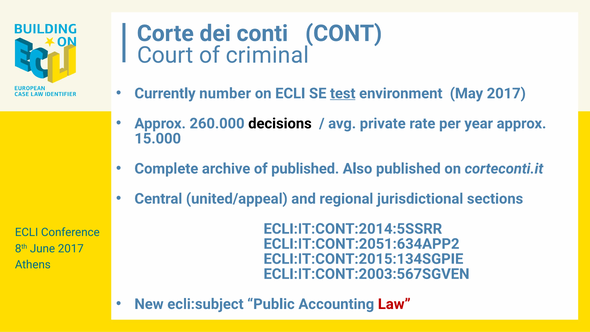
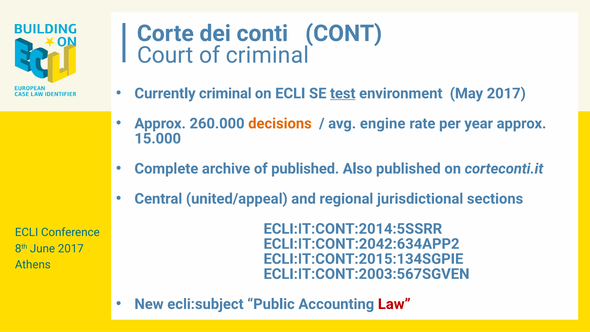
Currently number: number -> criminal (225, 93)
decisions colour: black -> orange (280, 123)
private: private -> engine (383, 123)
ECLI:IT:CONT:2051:634APP2: ECLI:IT:CONT:2051:634APP2 -> ECLI:IT:CONT:2042:634APP2 (361, 244)
